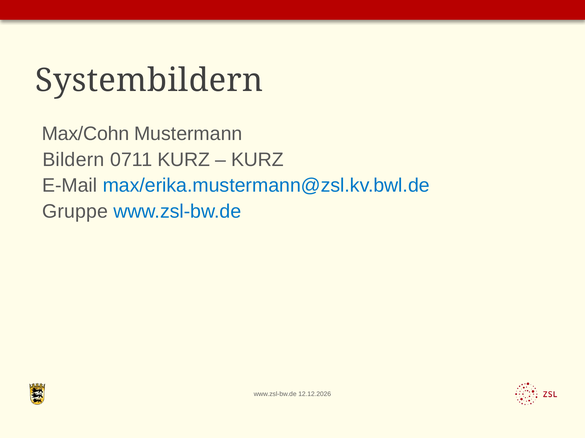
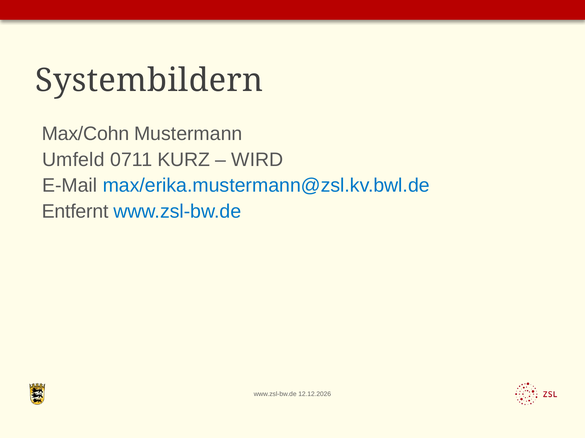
Bildern: Bildern -> Umfeld (73, 160)
KURZ: KURZ -> WIRD (257, 160)
Gruppe: Gruppe -> Entfernt (75, 212)
